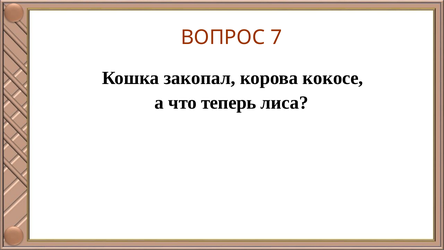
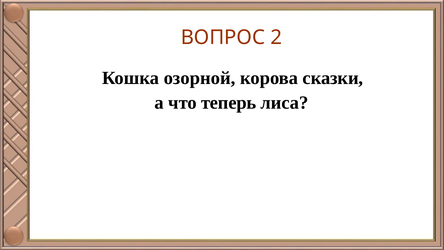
7: 7 -> 2 (276, 37)
закопал: закопал -> озорной (200, 78)
кокосе: кокосе -> сказки (333, 78)
